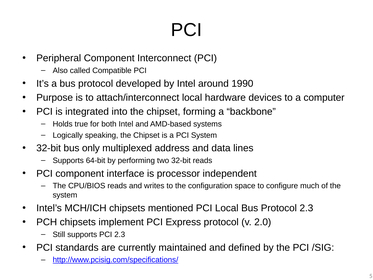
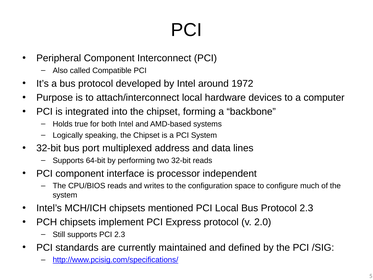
1990: 1990 -> 1972 (242, 83)
only: only -> port (91, 148)
